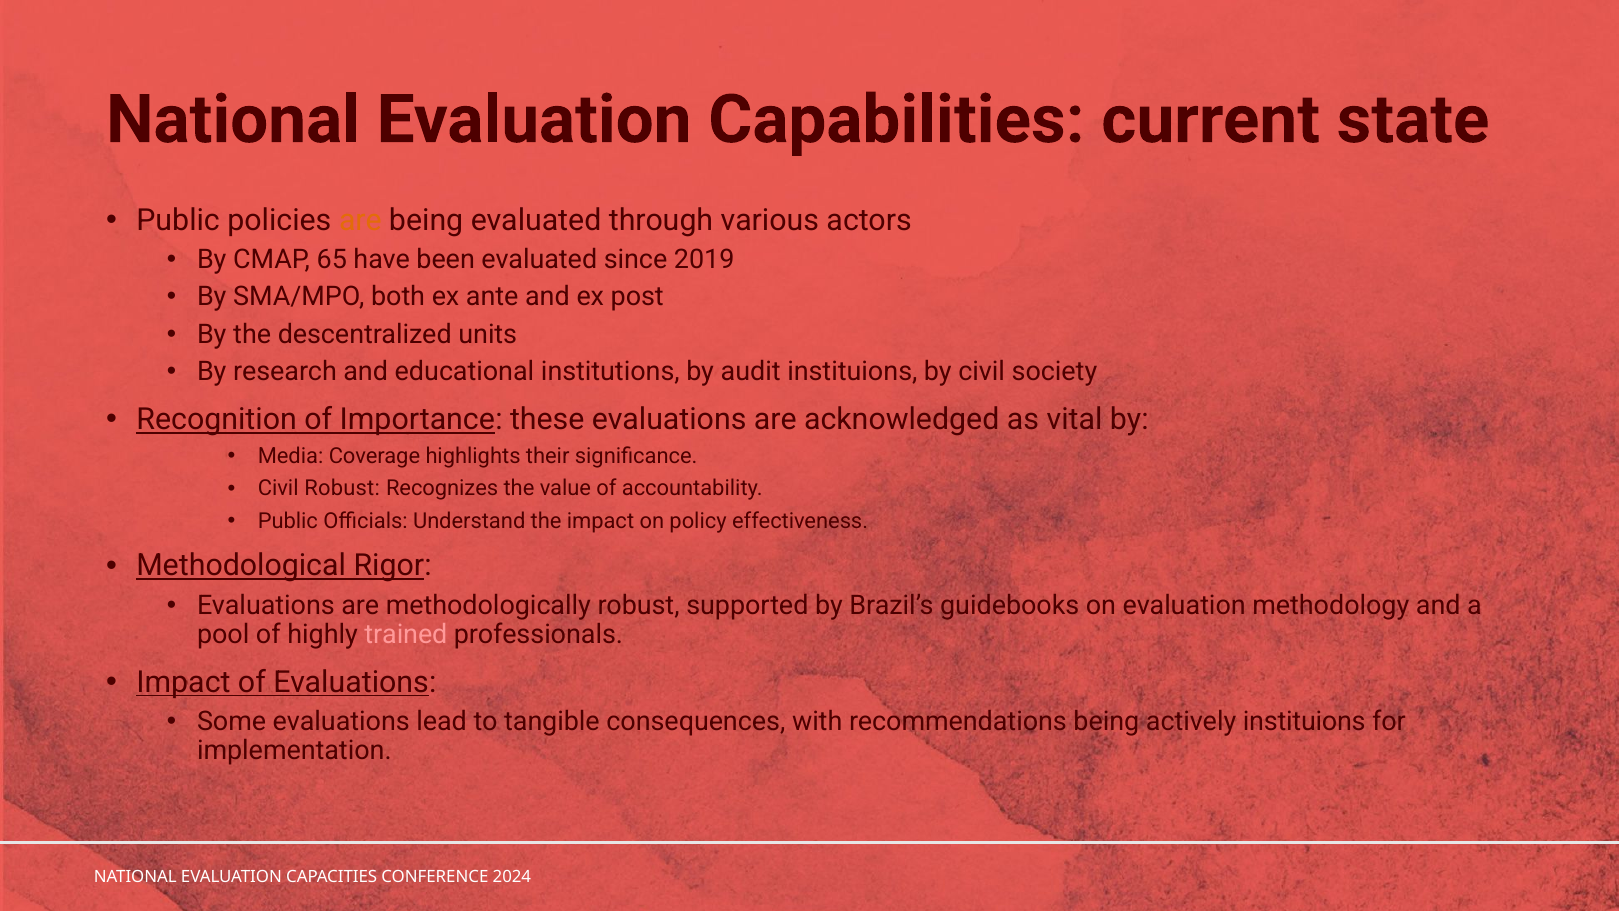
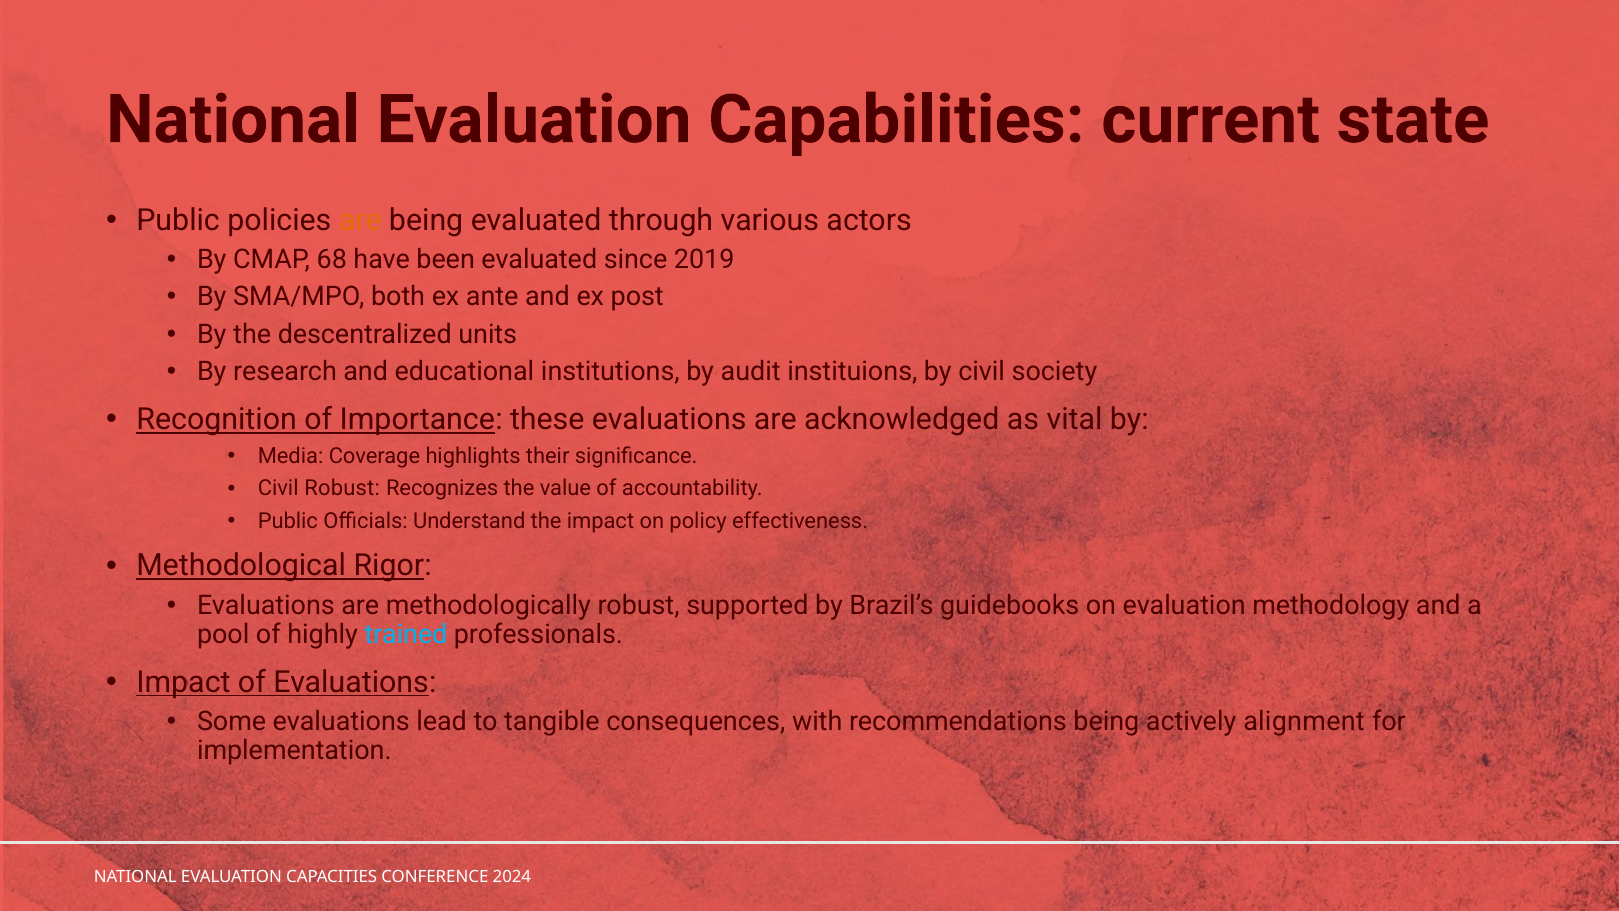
65: 65 -> 68 (332, 259)
trained colour: pink -> light blue (406, 634)
actively instituions: instituions -> alignment (1304, 721)
